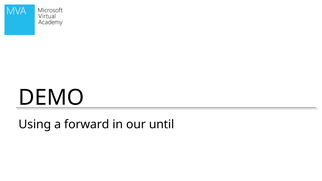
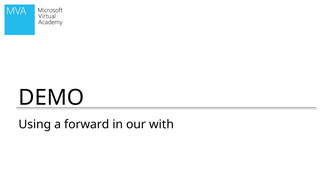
until: until -> with (161, 125)
